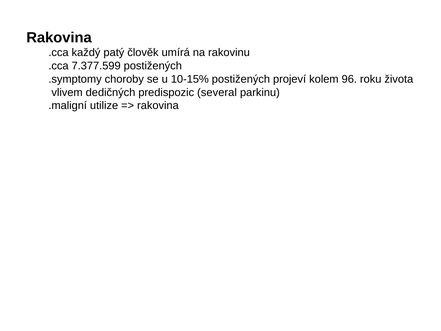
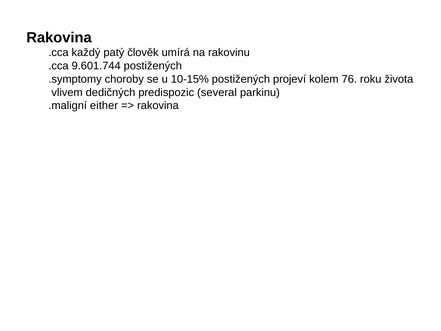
7.377.599: 7.377.599 -> 9.601.744 (96, 66)
96: 96 -> 76 (349, 79)
utilize: utilize -> either (104, 106)
